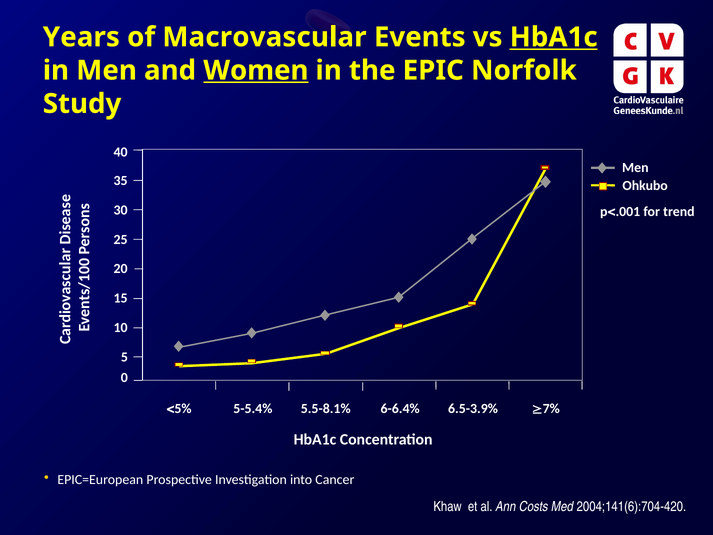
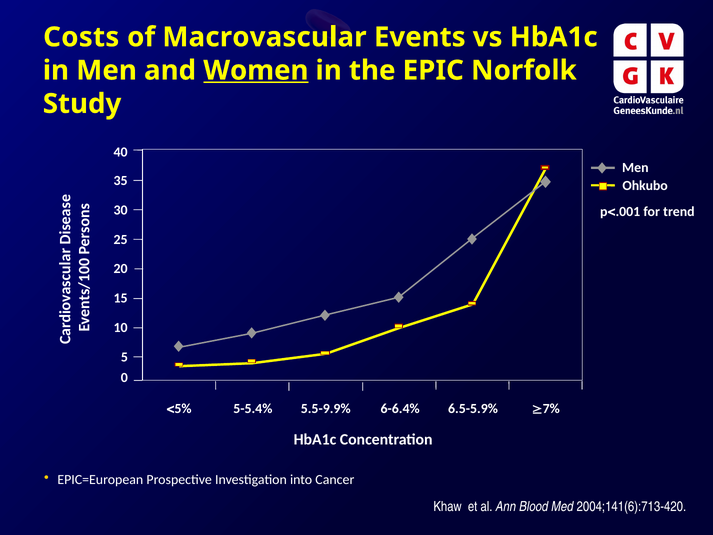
Years: Years -> Costs (81, 37)
HbA1c underline: present -> none (554, 37)
5.5-8.1%: 5.5-8.1% -> 5.5-9.9% (326, 409)
6.5-3.9%: 6.5-3.9% -> 6.5-5.9% (473, 409)
Costs: Costs -> Blood (534, 506)
2004;141(6):704-420: 2004;141(6):704-420 -> 2004;141(6):713-420 (631, 506)
